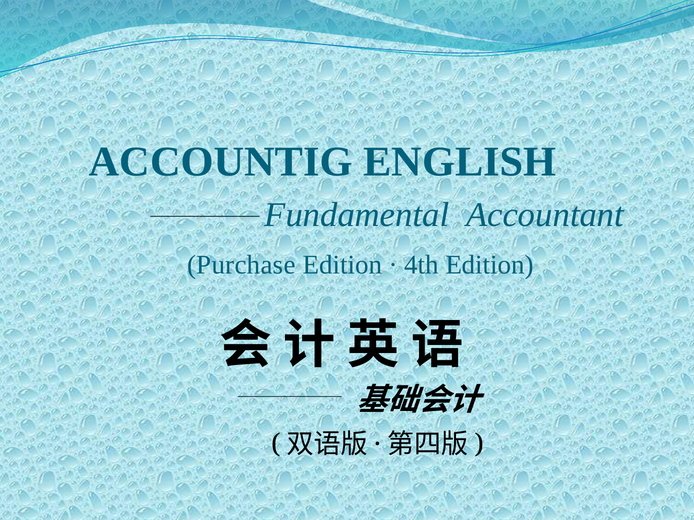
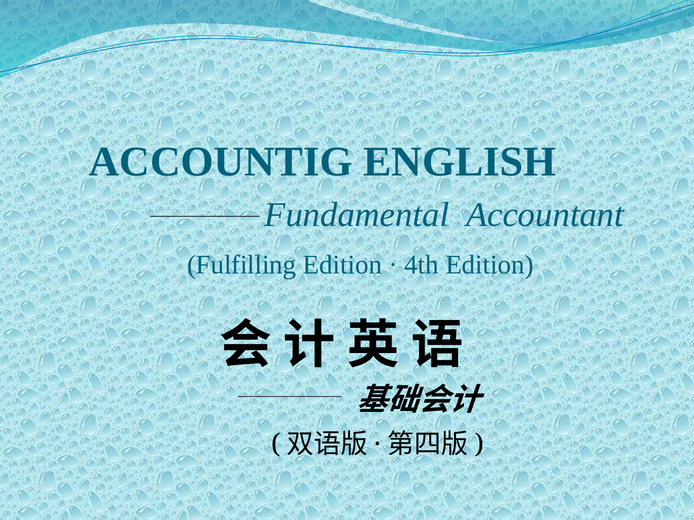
Purchase: Purchase -> Fulfilling (242, 265)
